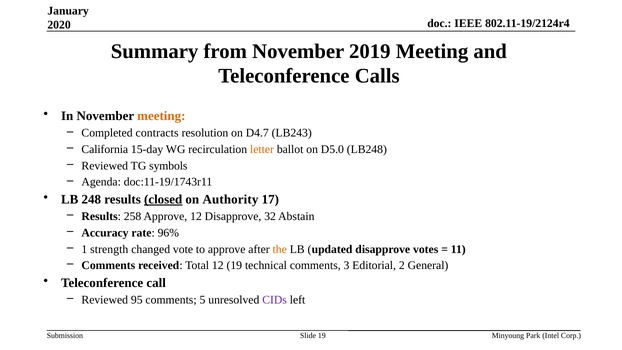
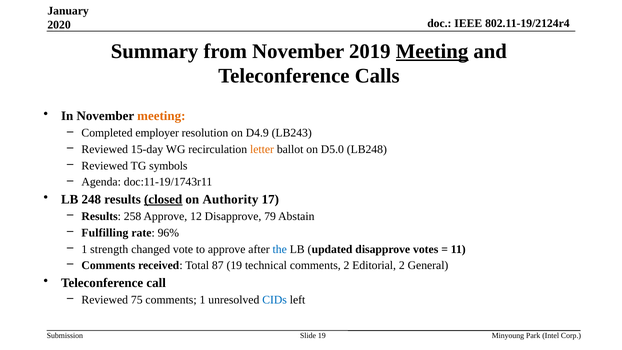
Meeting underline: none -> present (432, 51)
contracts: contracts -> employer (157, 133)
D4.7: D4.7 -> D4.9 (257, 133)
California: California -> Reviewed (105, 149)
32: 32 -> 79 (270, 216)
Accuracy: Accuracy -> Fulfilling (105, 233)
the colour: orange -> blue (280, 249)
Total 12: 12 -> 87 (218, 265)
comments 3: 3 -> 2 (347, 265)
95: 95 -> 75 (137, 300)
comments 5: 5 -> 1 (202, 300)
CIDs colour: purple -> blue (275, 300)
